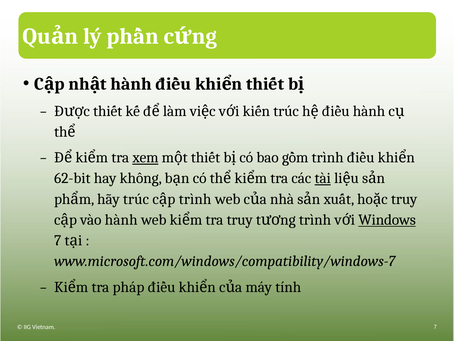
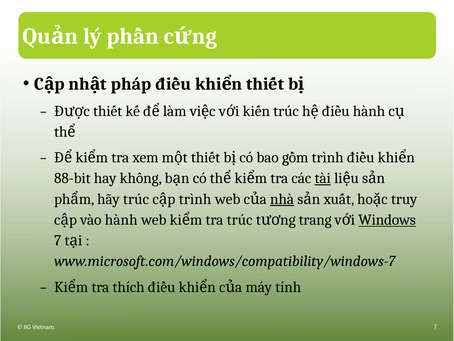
hành: hành -> pháp (131, 84)
xem underline: present -> none (145, 157)
62-bit: 62-bit -> 88-bit (72, 178)
nhà underline: none -> present (282, 199)
tra truy: truy -> trúc (240, 219)
trình: trình -> trang (315, 219)
pháp: pháp -> thích (129, 287)
